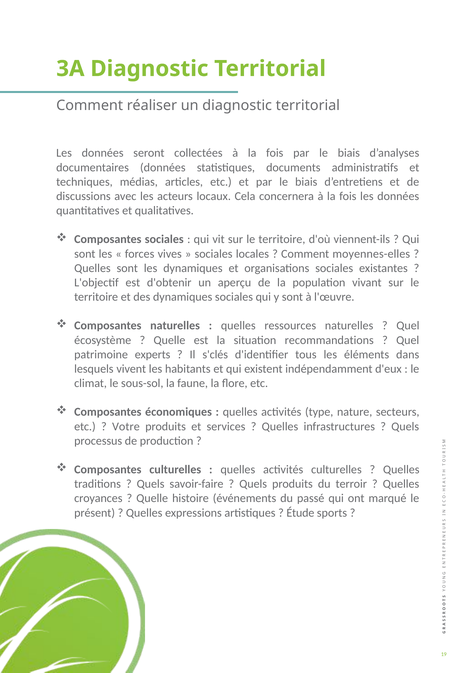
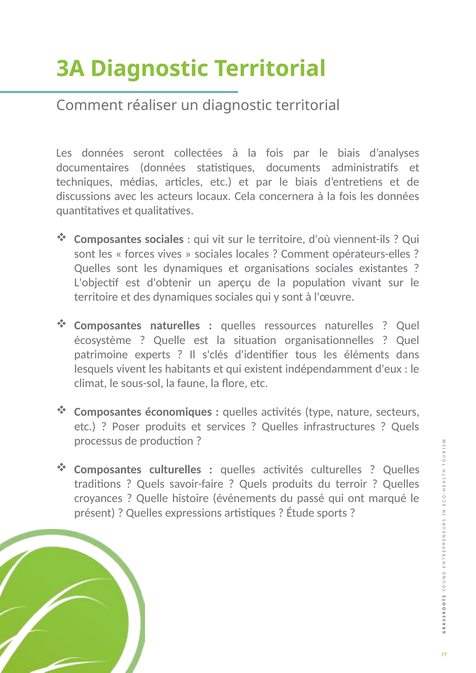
moyennes-elles: moyennes-elles -> opérateurs-elles (371, 254)
recommandations: recommandations -> organisationnelles (329, 340)
Votre: Votre -> Poser (126, 427)
